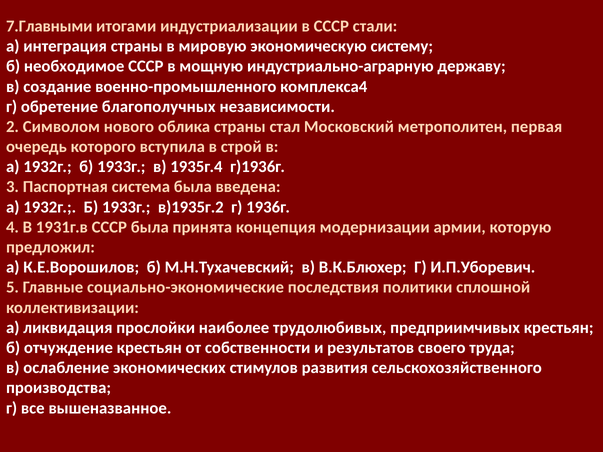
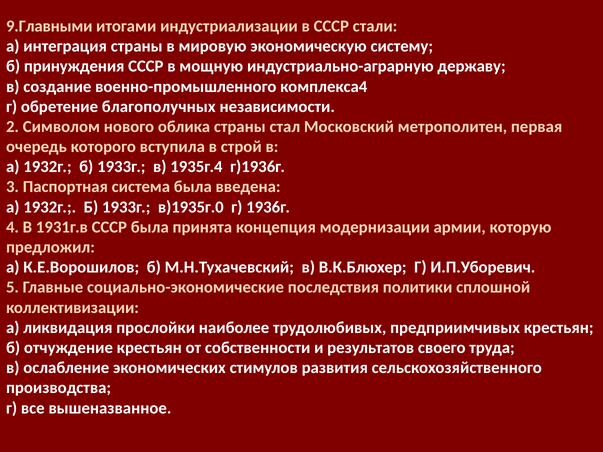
7.Главными: 7.Главными -> 9.Главными (49, 26)
необходимое: необходимое -> принуждения (74, 66)
в)1935г.2: в)1935г.2 -> в)1935г.0 (191, 207)
